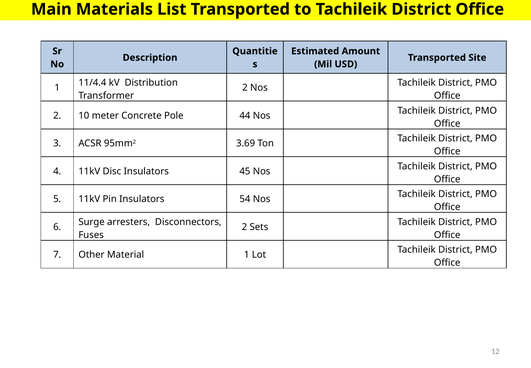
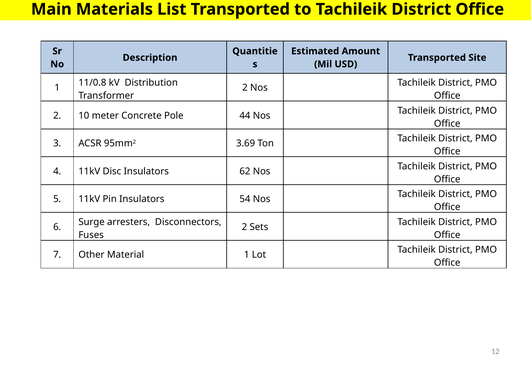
11/4.4: 11/4.4 -> 11/0.8 (92, 83)
45: 45 -> 62 (245, 171)
